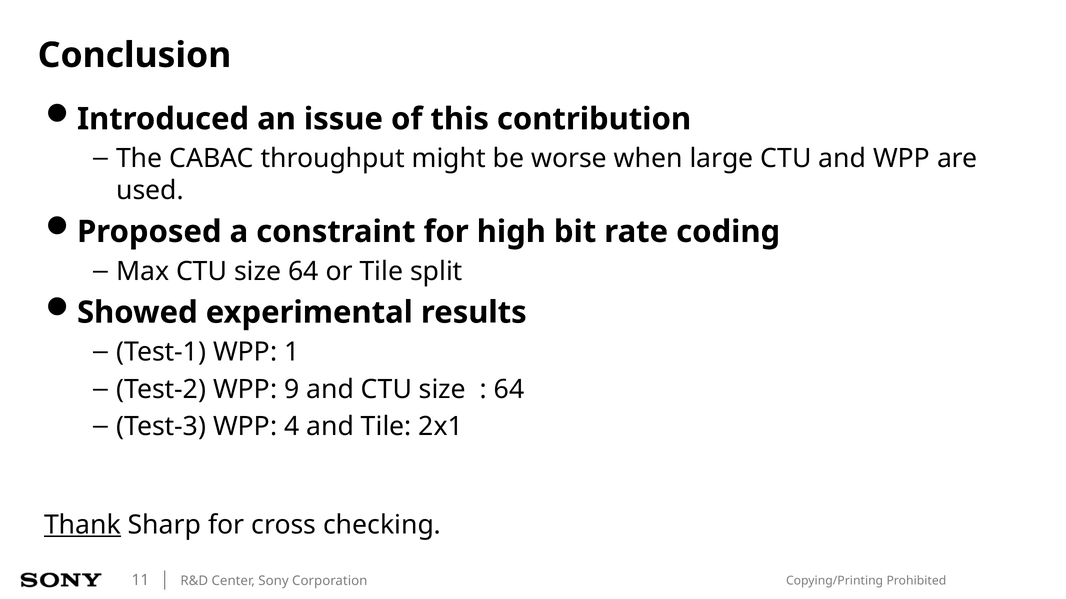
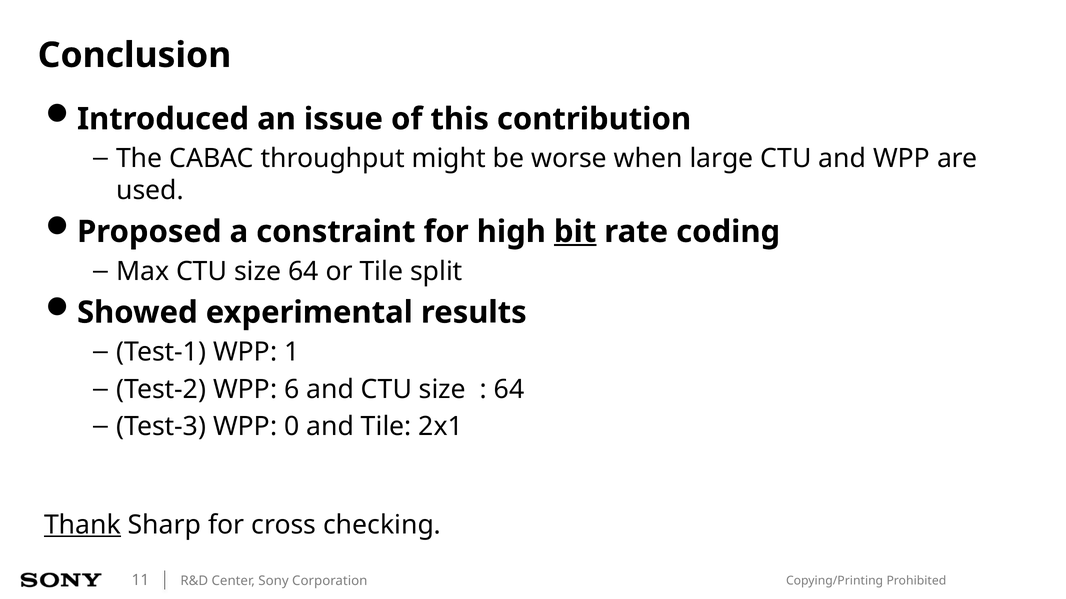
bit underline: none -> present (575, 232)
9: 9 -> 6 (292, 389)
4: 4 -> 0 (292, 427)
